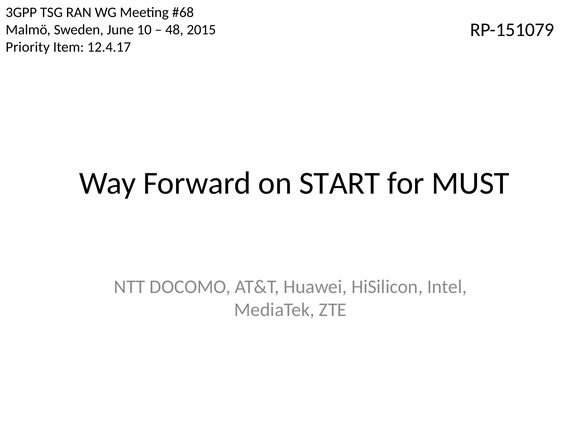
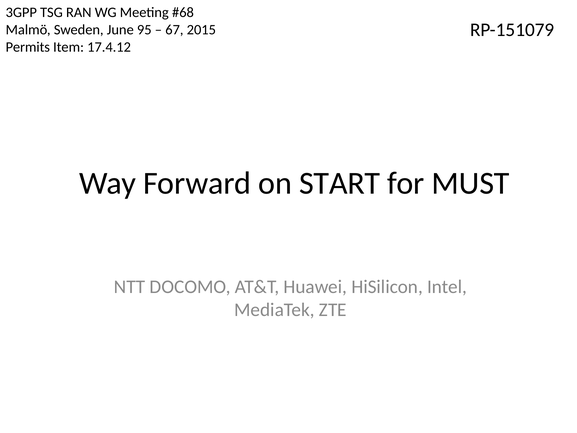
10: 10 -> 95 (144, 30)
48: 48 -> 67 (174, 30)
Priority: Priority -> Permits (28, 47)
12.4.17: 12.4.17 -> 17.4.12 (109, 47)
